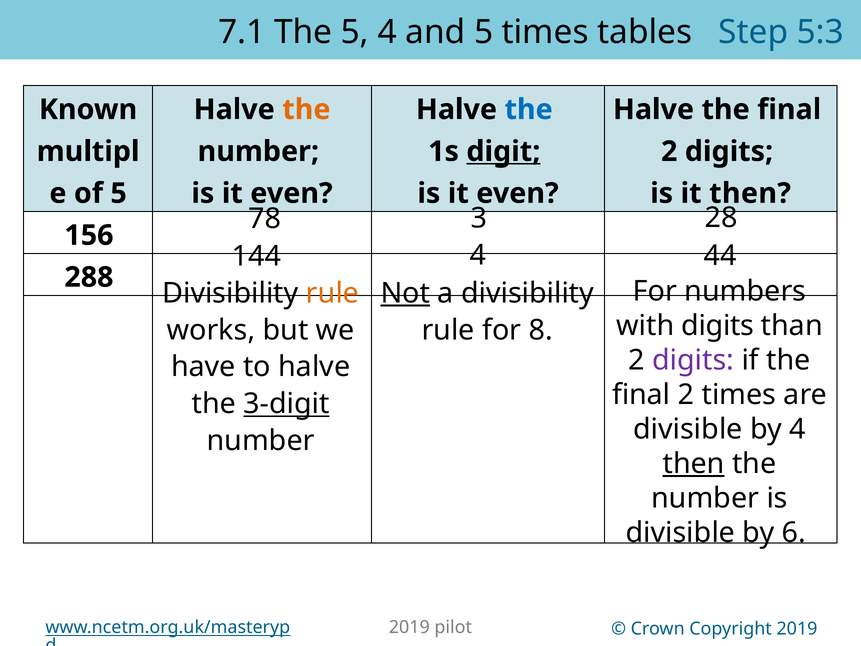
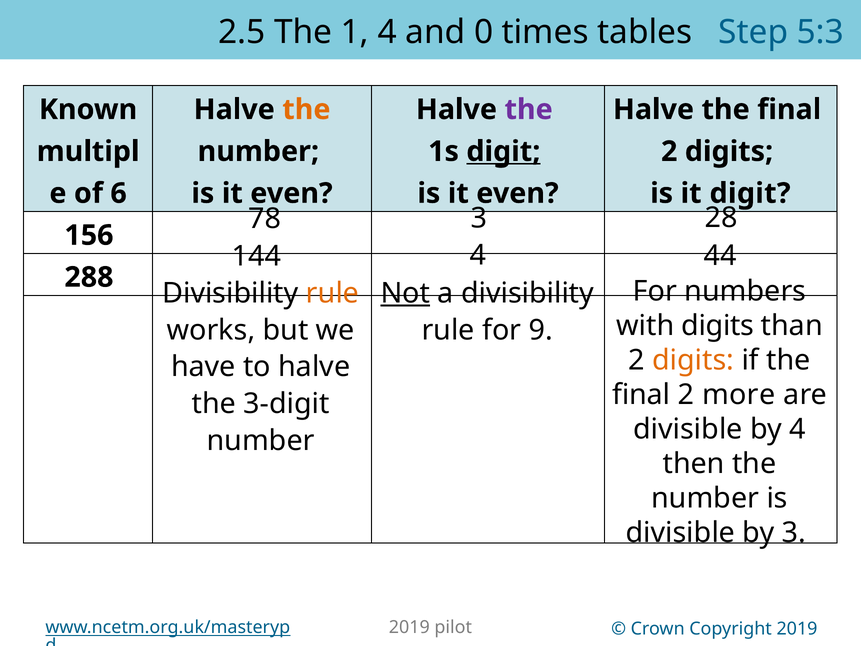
7.1: 7.1 -> 2.5 (242, 32)
The 5: 5 -> 1 (355, 32)
and 5: 5 -> 0 (484, 32)
the colour: blue -> purple (529, 110)
of 5: 5 -> 6 (119, 193)
it then: then -> digit (750, 193)
8: 8 -> 9 (541, 330)
digits colour: purple -> orange (693, 360)
2 times: times -> more (739, 395)
3-digit underline: present -> none (286, 404)
then underline: present -> none (694, 463)
by 6: 6 -> 3 (794, 532)
